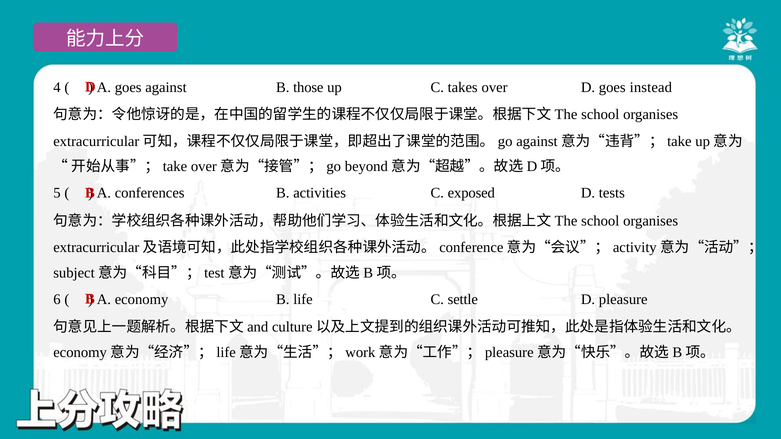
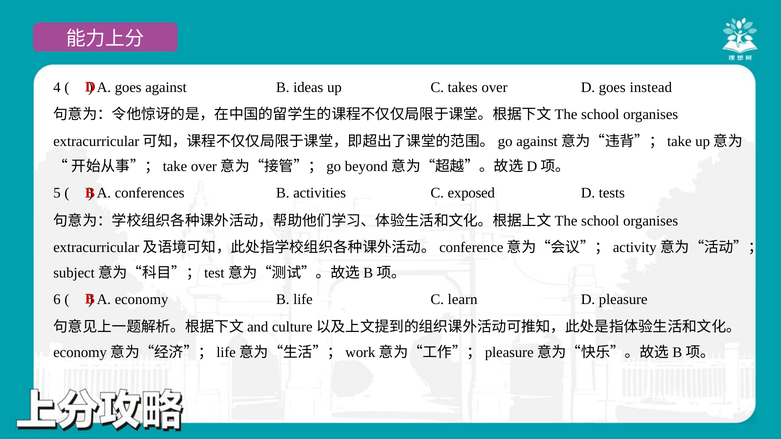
those: those -> ideas (308, 87)
settle: settle -> learn (463, 300)
